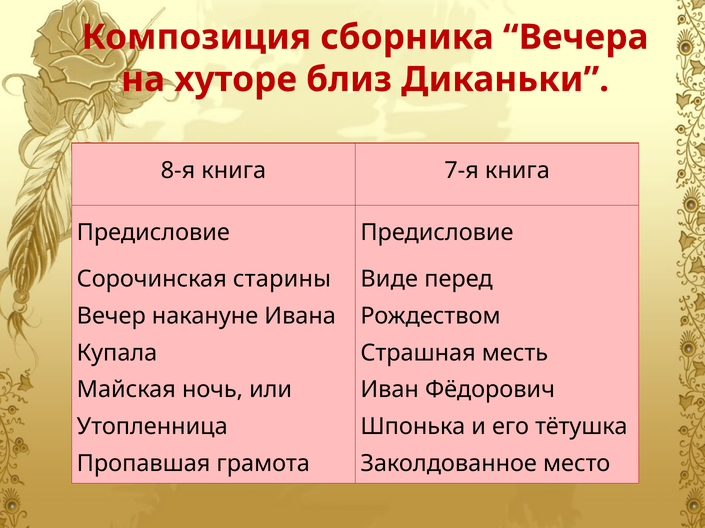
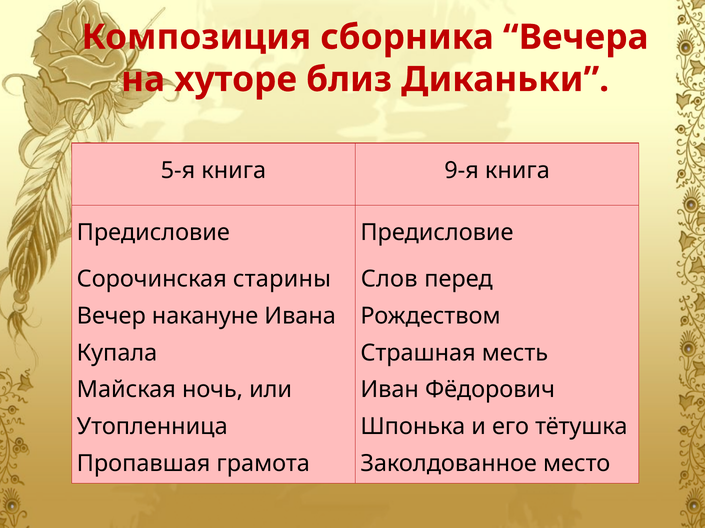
8-я: 8-я -> 5-я (178, 171)
7-я: 7-я -> 9-я (462, 171)
Виде: Виде -> Слов (389, 280)
